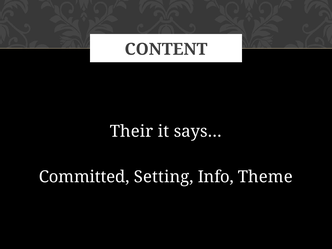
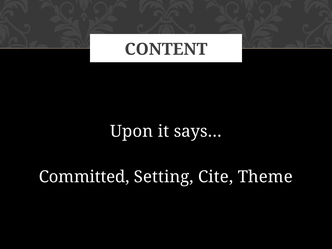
Their: Their -> Upon (132, 131)
Info: Info -> Cite (216, 177)
